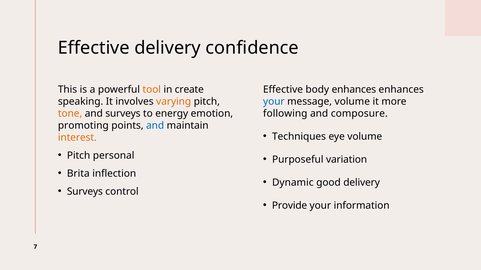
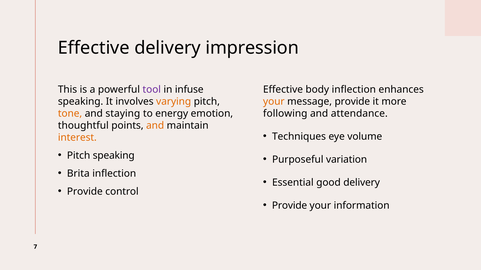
confidence: confidence -> impression (252, 48)
tool colour: orange -> purple (152, 90)
create: create -> infuse (189, 90)
body enhances: enhances -> inflection (354, 90)
your colour: blue -> orange (274, 102)
message volume: volume -> provide (352, 102)
and surveys: surveys -> staying (123, 114)
composure: composure -> attendance (359, 114)
promoting: promoting -> thoughtful (83, 126)
and colour: blue -> orange (155, 126)
Pitch personal: personal -> speaking (114, 156)
Dynamic: Dynamic -> Essential (293, 183)
Surveys: Surveys -> Provide (85, 192)
